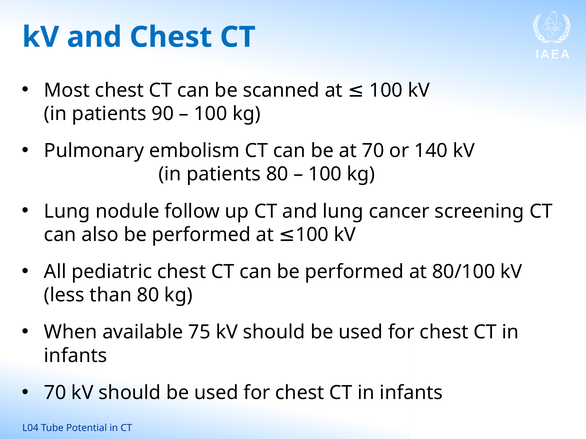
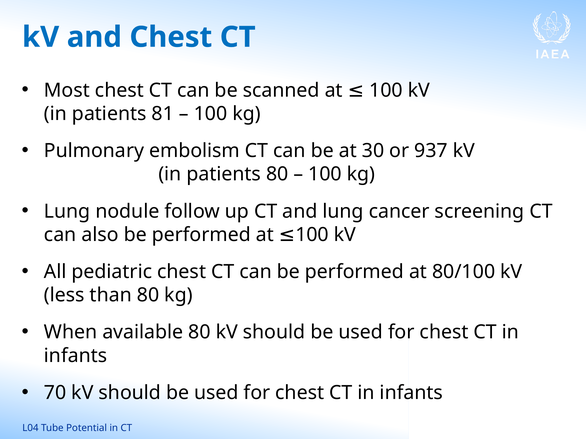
90: 90 -> 81 (163, 114)
at 70: 70 -> 30 (373, 151)
140: 140 -> 937 (431, 151)
available 75: 75 -> 80 (199, 333)
